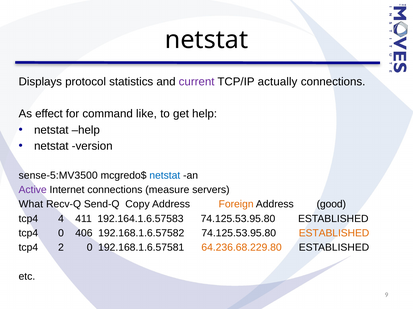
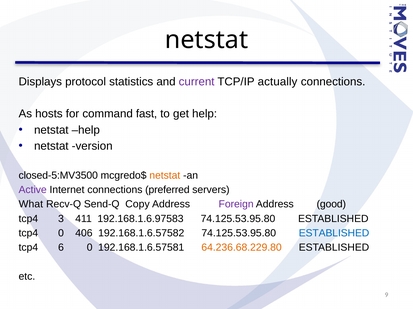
effect: effect -> hosts (49, 114)
like: like -> fast (147, 114)
sense-5:MV3500: sense-5:MV3500 -> closed-5:MV3500 (58, 176)
netstat colour: blue -> orange (165, 176)
measure: measure -> preferred (167, 190)
Foreign colour: orange -> purple (236, 205)
4: 4 -> 3 (61, 219)
192.164.1.6.57583: 192.164.1.6.57583 -> 192.168.1.6.97583 (140, 219)
ESTABLISHED colour: orange -> blue (334, 234)
2: 2 -> 6 (61, 248)
